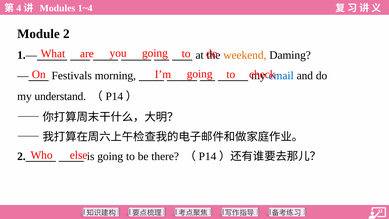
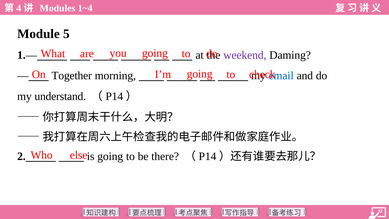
Module 2: 2 -> 5 (66, 34)
weekend colour: orange -> purple (245, 55)
Festivals: Festivals -> Together (72, 76)
